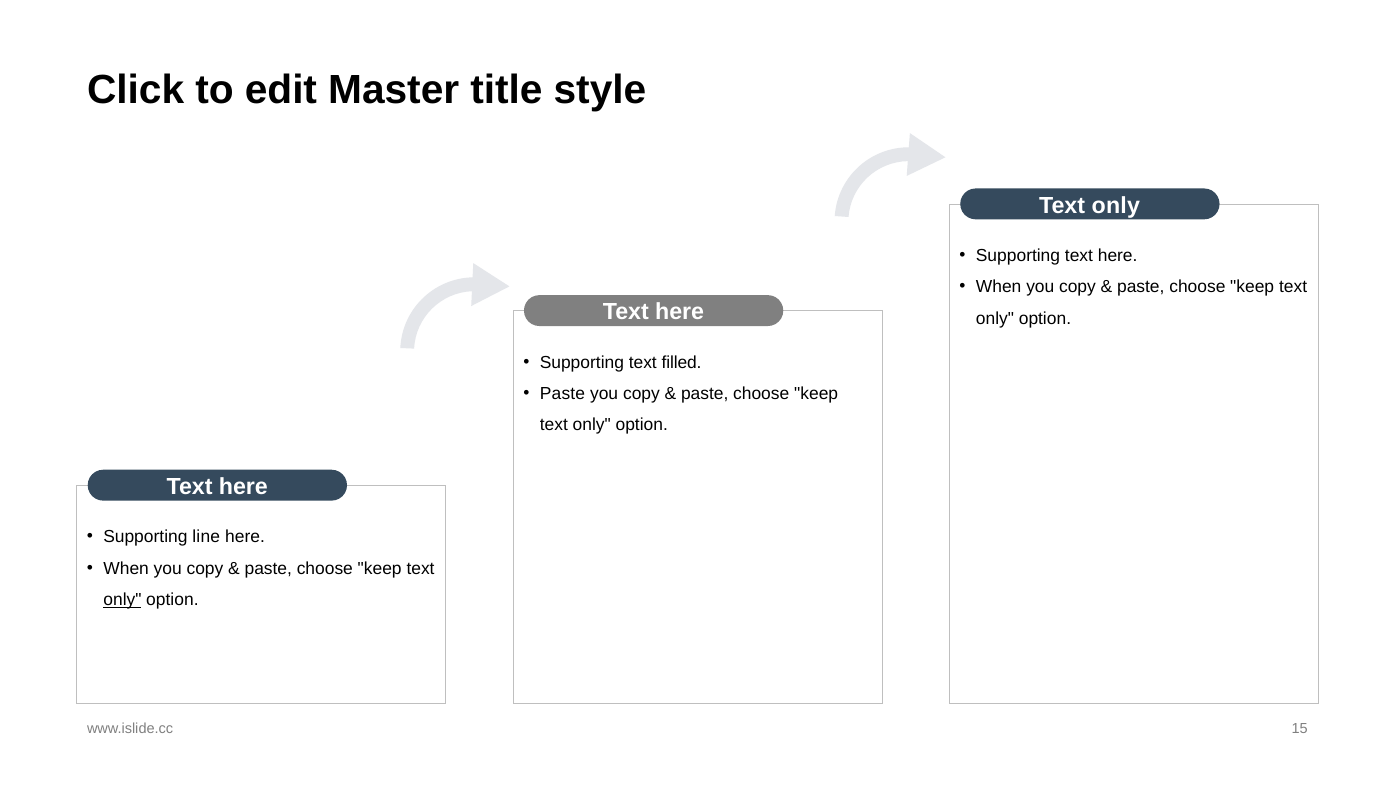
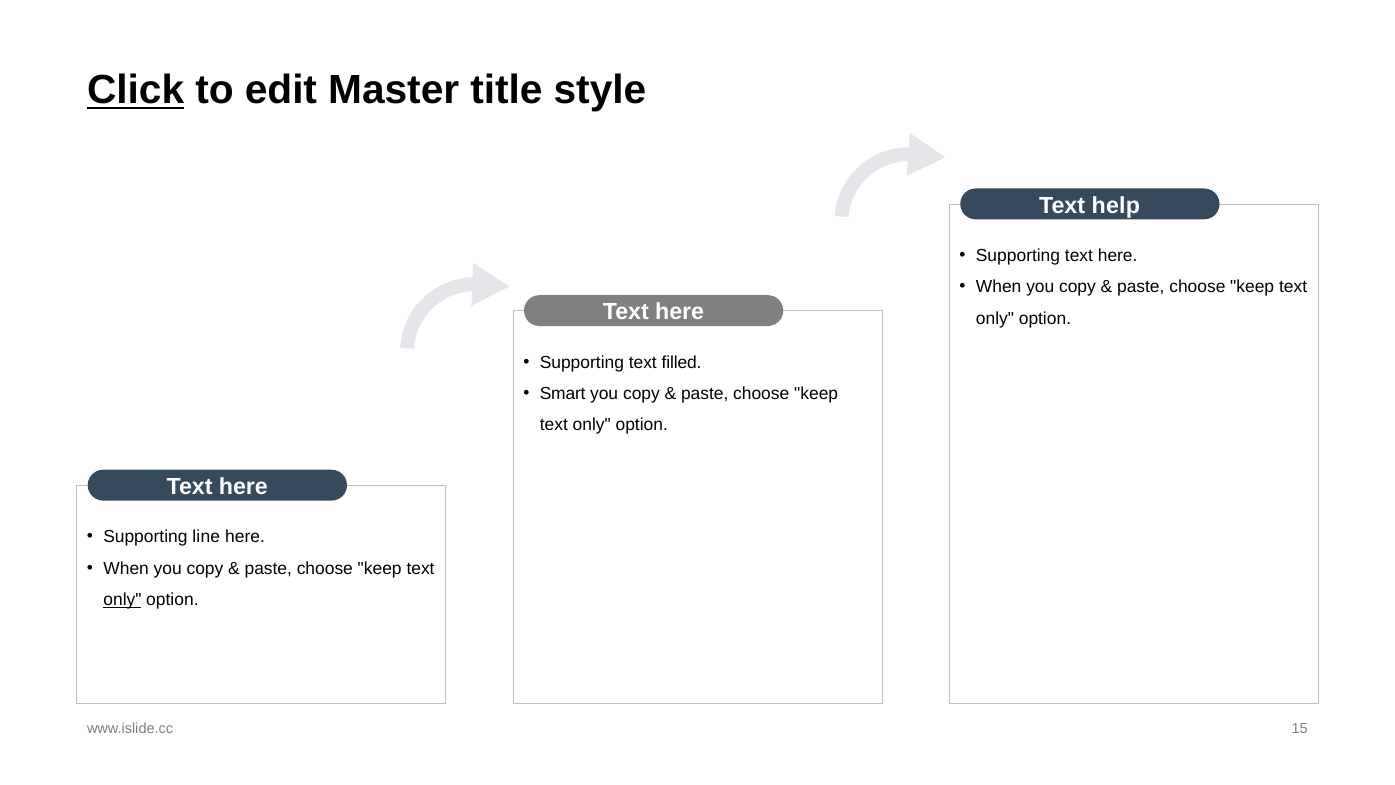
Click underline: none -> present (136, 90)
only: only -> help (1116, 205)
Paste: Paste -> Smart (563, 394)
